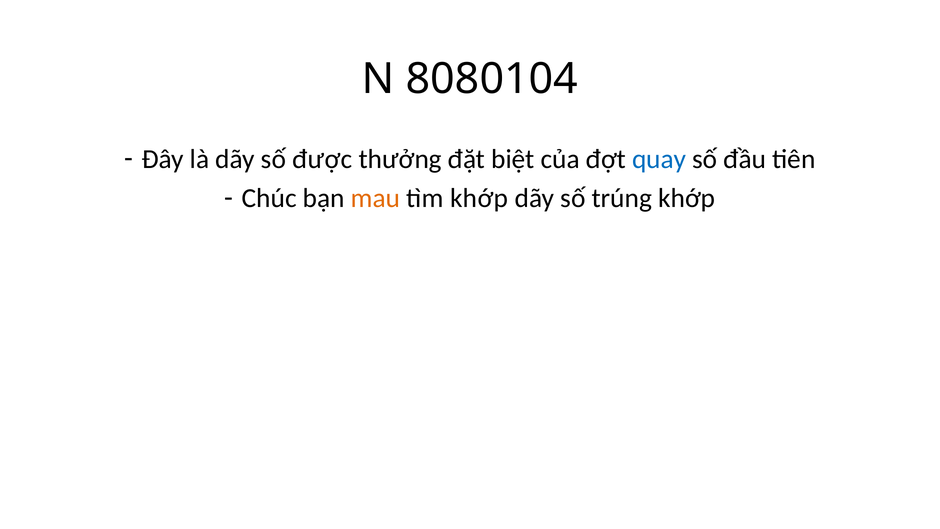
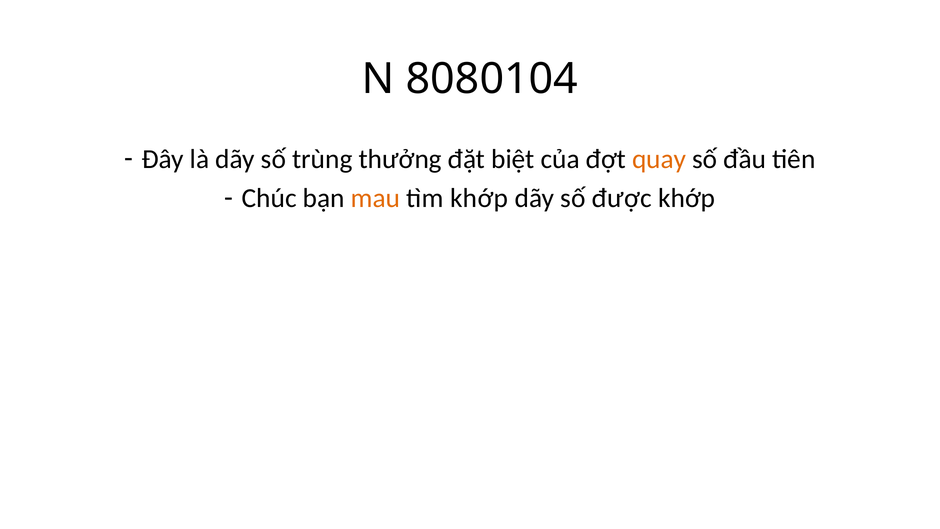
được: được -> trùng (322, 159)
quay colour: blue -> orange (659, 159)
trúng: trúng -> được (622, 198)
